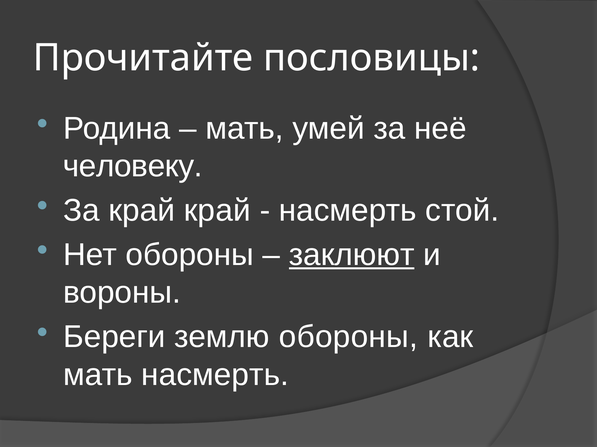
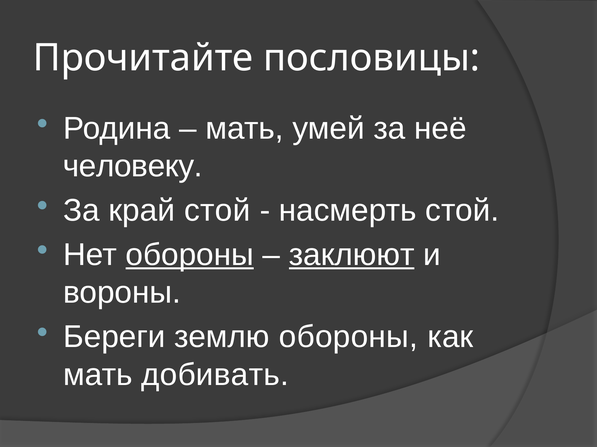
край край: край -> стой (217, 211)
обороны underline: none -> present (190, 255)
мать насмерть: насмерть -> добивать (215, 375)
